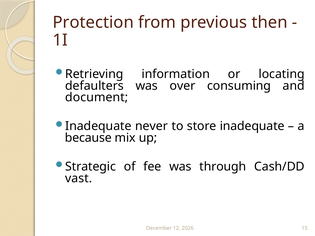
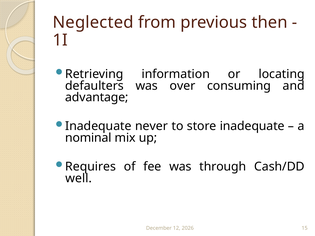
Protection: Protection -> Neglected (93, 22)
document: document -> advantage (97, 98)
because: because -> nominal (88, 138)
Strategic: Strategic -> Requires (91, 167)
vast: vast -> well (79, 178)
